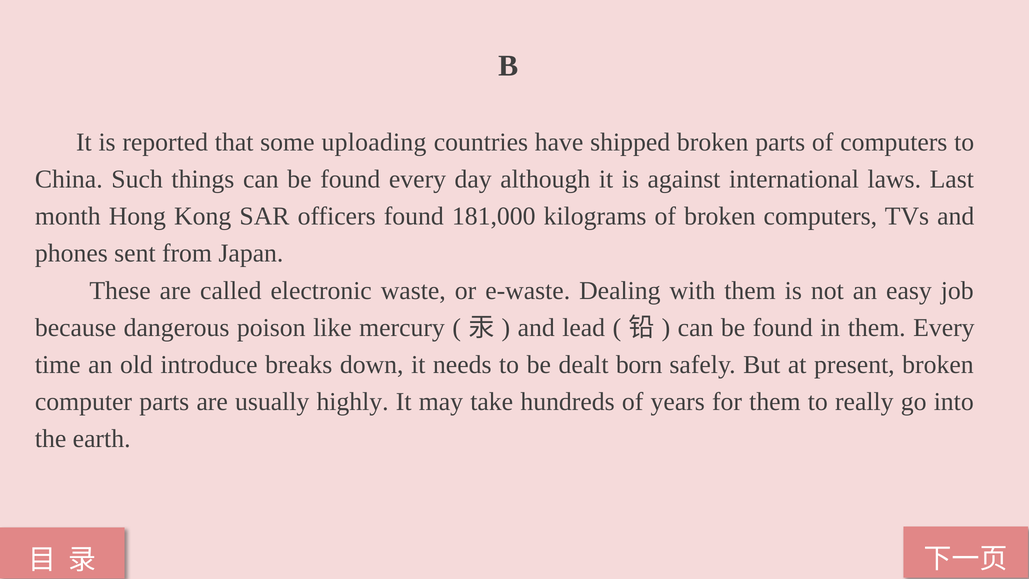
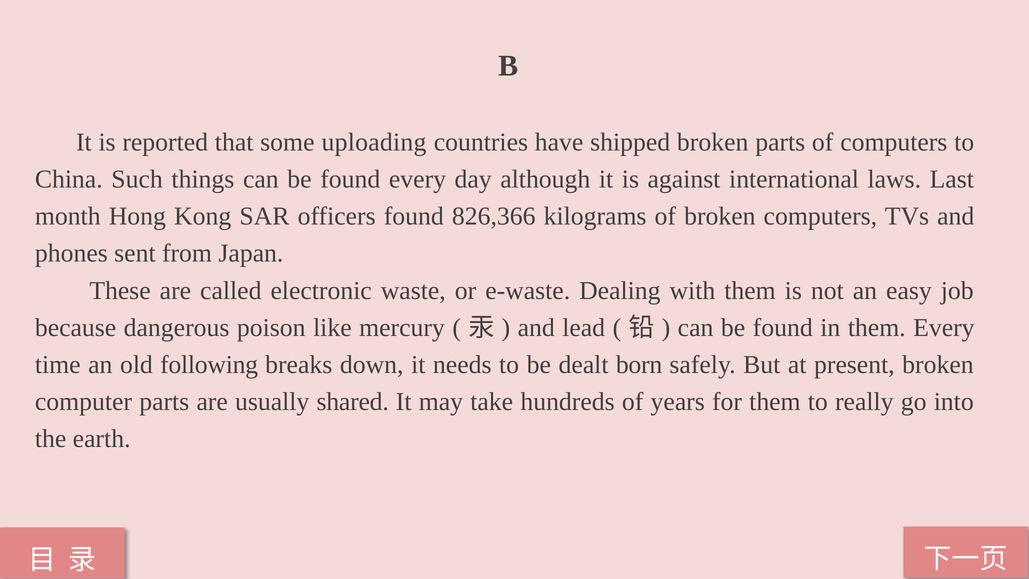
181,000: 181,000 -> 826,366 (494, 216)
introduce: introduce -> following (209, 365)
highly: highly -> shared (353, 402)
